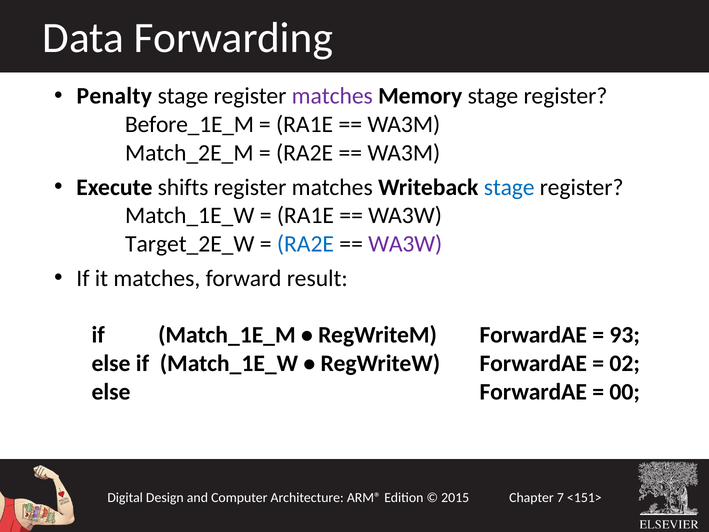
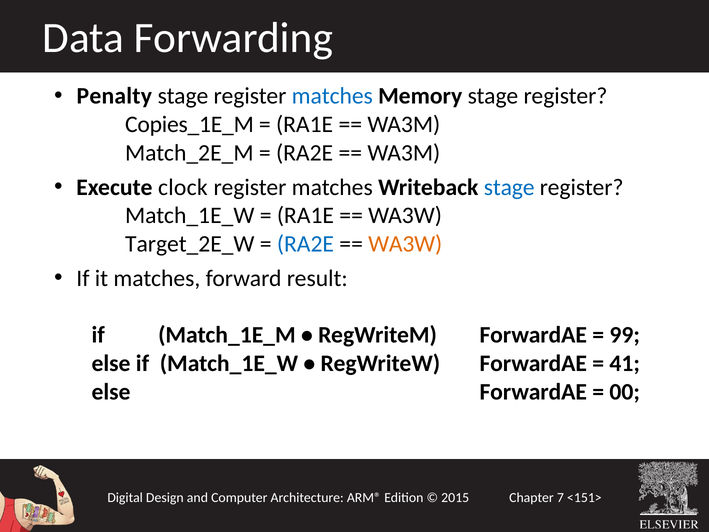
matches colour: purple -> blue (332, 96)
Before_1E_M: Before_1E_M -> Copies_1E_M (189, 125)
shifts: shifts -> clock (183, 187)
WA3W colour: purple -> orange (405, 244)
93: 93 -> 99 (625, 335)
02: 02 -> 41 (625, 363)
